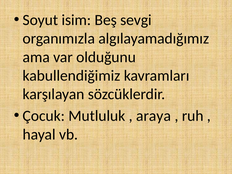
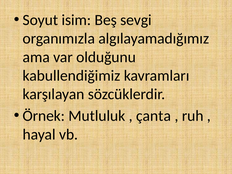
Çocuk: Çocuk -> Örnek (44, 116)
araya: araya -> çanta (153, 116)
